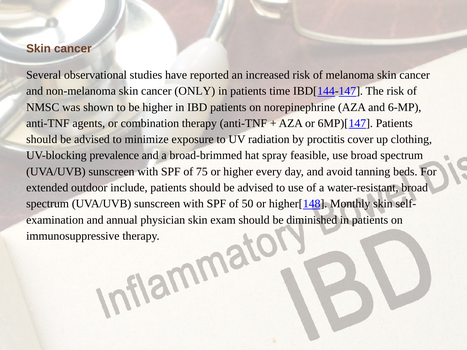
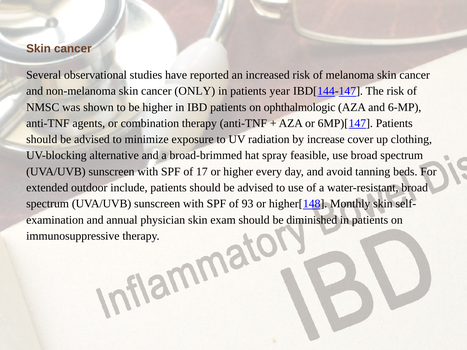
time: time -> year (280, 91)
norepinephrine: norepinephrine -> ophthalmologic (300, 107)
proctitis: proctitis -> increase (326, 139)
prevalence: prevalence -> alternative (114, 156)
75: 75 -> 17 (202, 172)
50: 50 -> 93 (248, 204)
